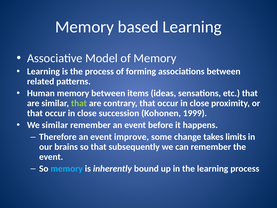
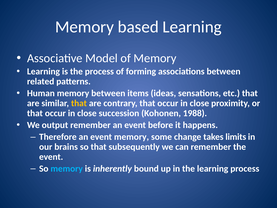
that colour: light green -> yellow (79, 103)
1999: 1999 -> 1988 (195, 113)
We similar: similar -> output (55, 125)
event improve: improve -> memory (132, 137)
